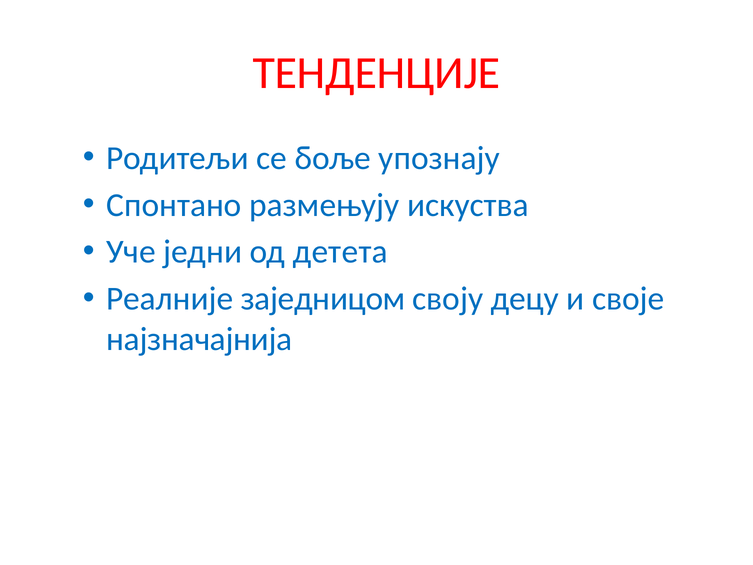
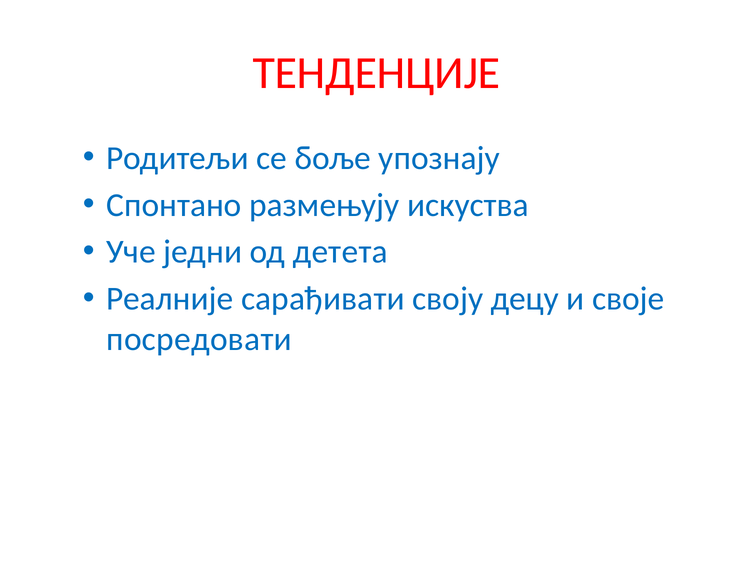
заједницом: заједницом -> сарађивати (323, 299)
најзначајнија: најзначајнија -> посредовати (199, 339)
